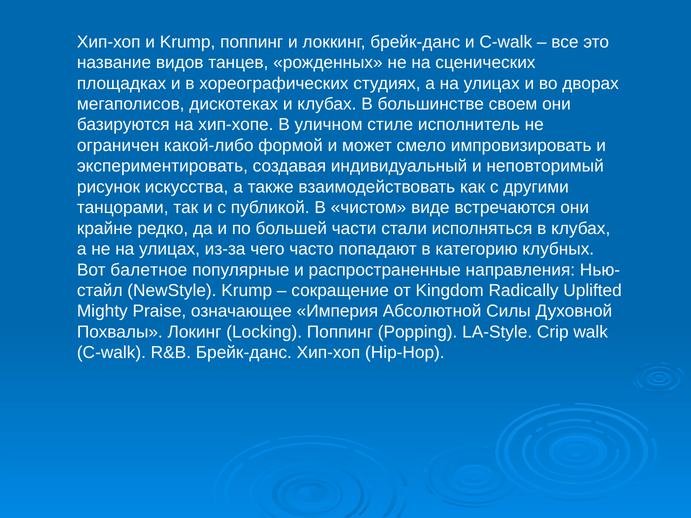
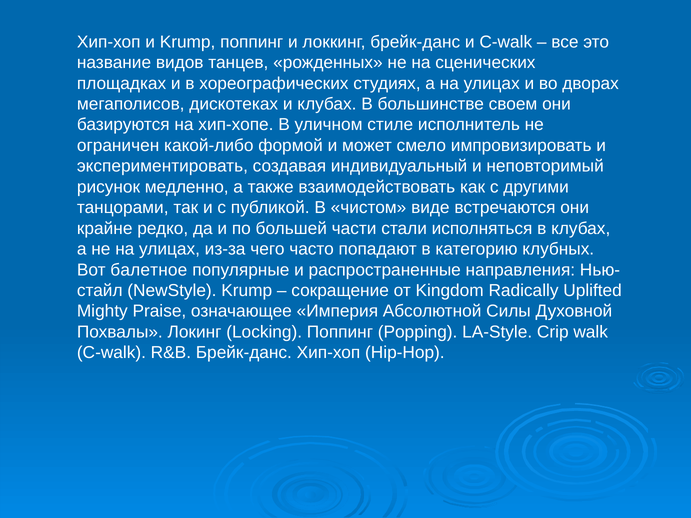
искусства: искусства -> медленно (187, 187)
